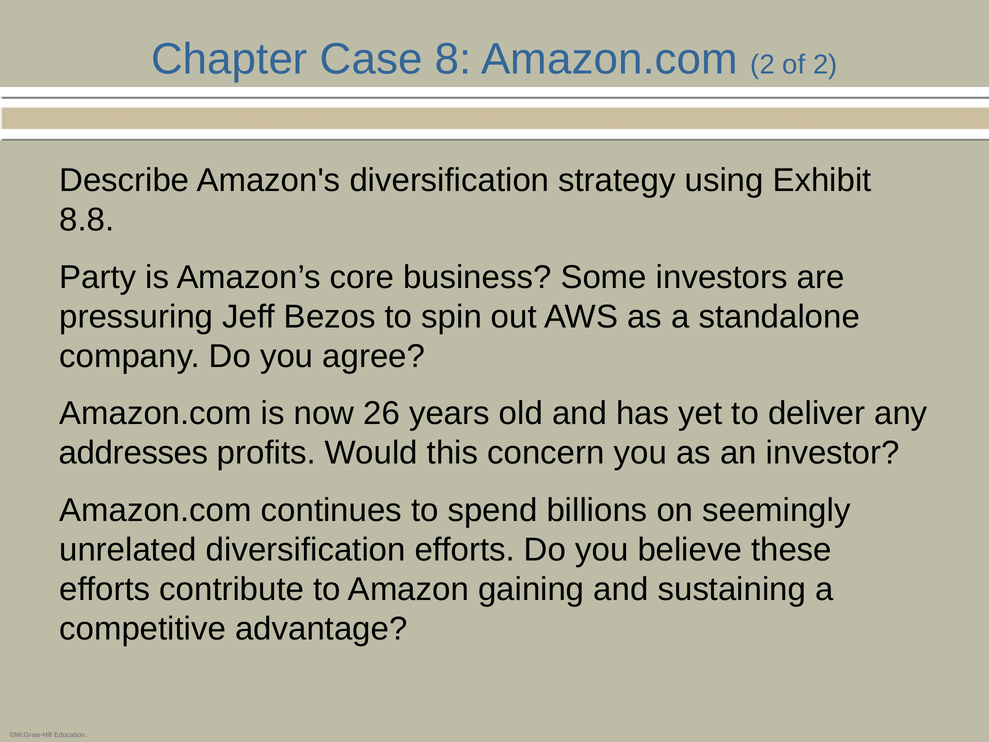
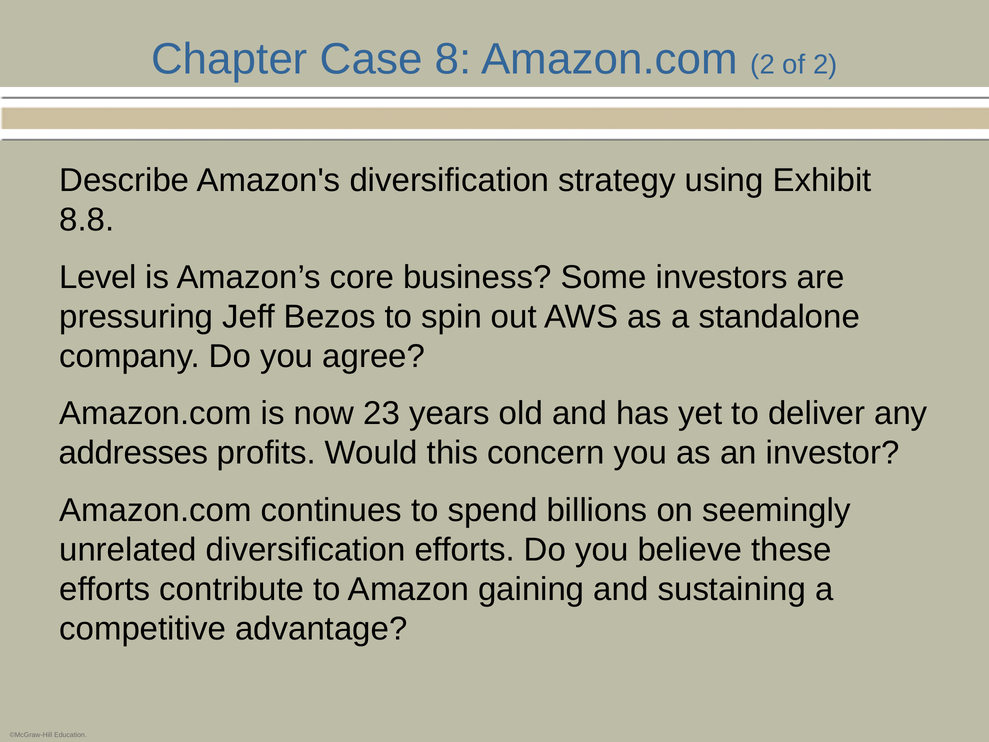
Party: Party -> Level (98, 277)
26: 26 -> 23 (382, 413)
